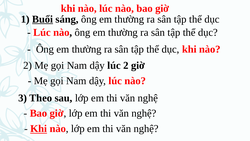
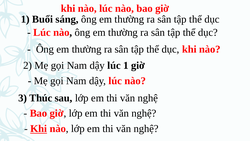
Buổi underline: present -> none (43, 19)
lúc 2: 2 -> 1 (126, 65)
Theo: Theo -> Thúc (41, 98)
